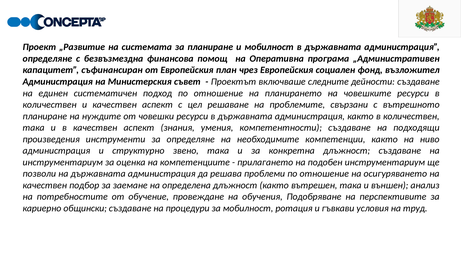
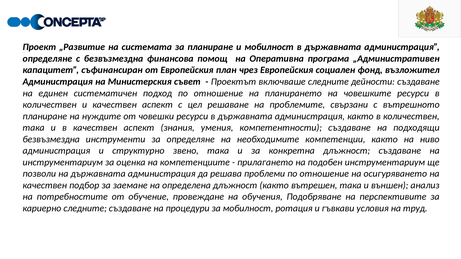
произведения: произведения -> безвъзмездна (51, 139)
кариерно общински: общински -> следните (85, 209)
